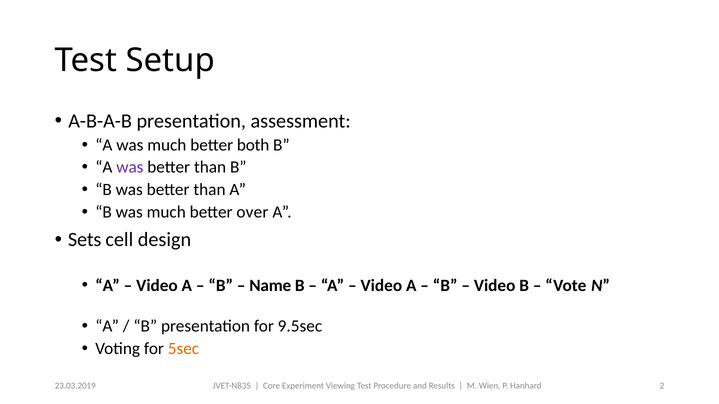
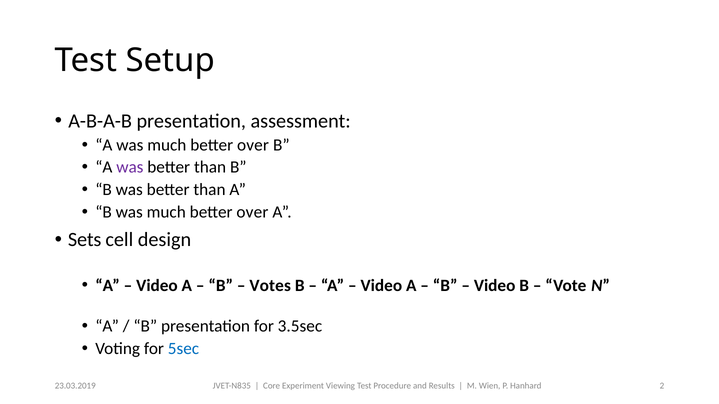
both: both -> over (253, 145)
Name: Name -> Votes (270, 286)
9.5sec: 9.5sec -> 3.5sec (300, 327)
5sec colour: orange -> blue (183, 349)
